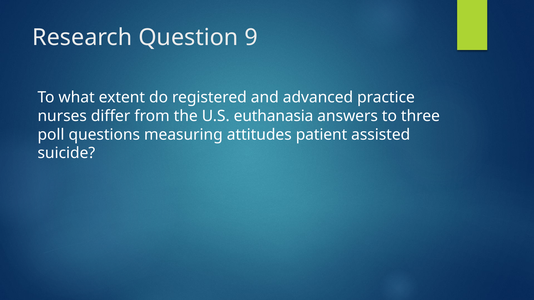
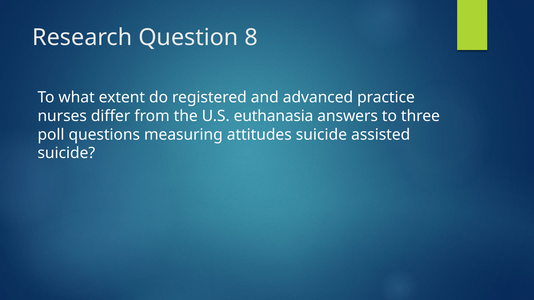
9: 9 -> 8 (251, 37)
attitudes patient: patient -> suicide (321, 135)
